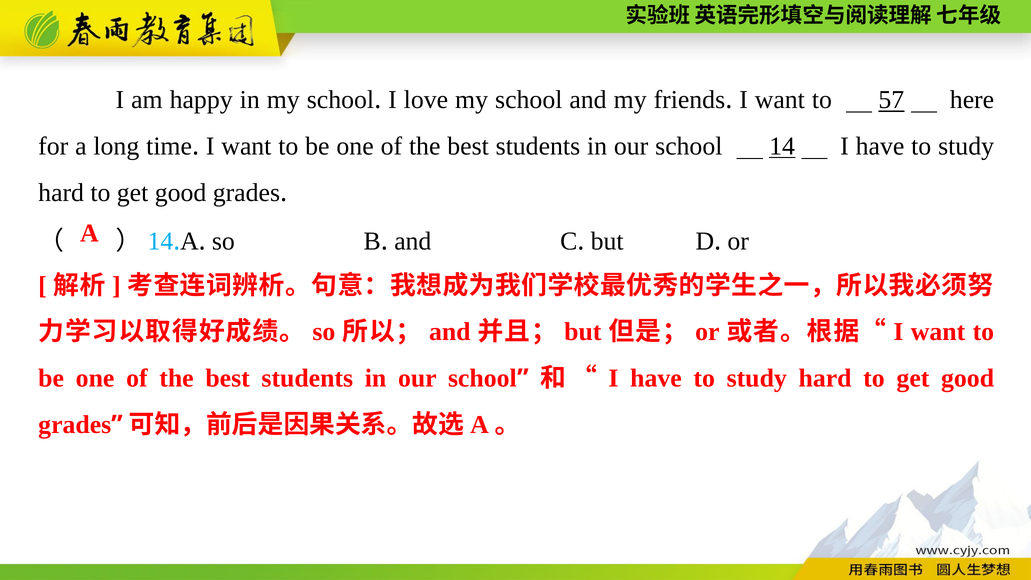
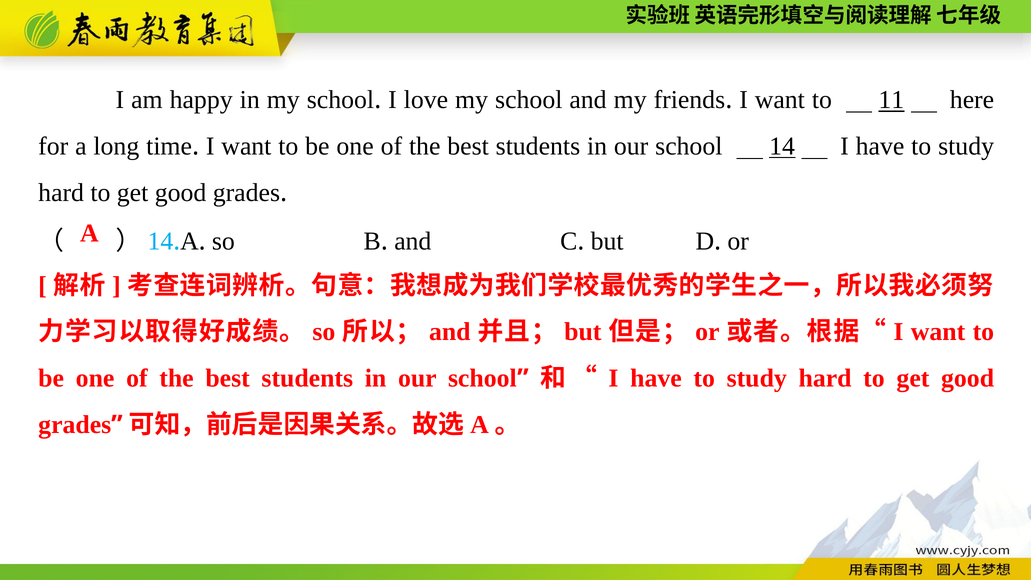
57: 57 -> 11 (891, 100)
